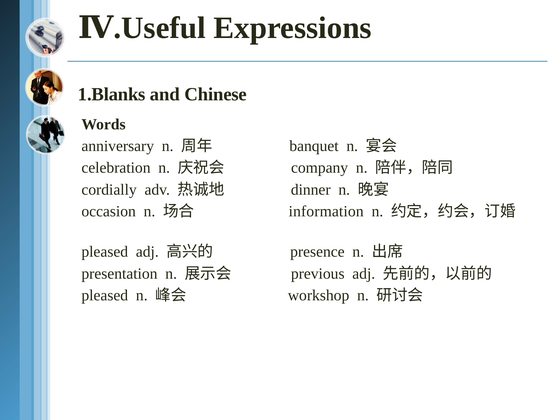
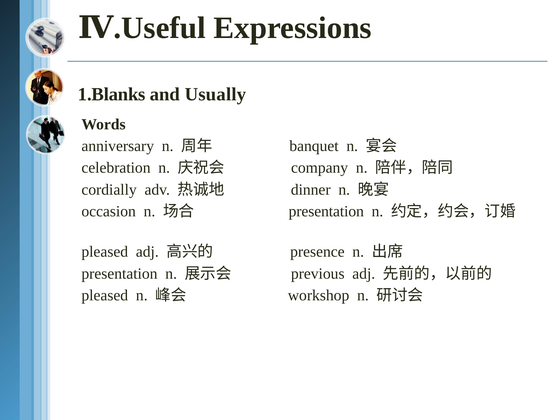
Chinese: Chinese -> Usually (216, 94)
information: information -> presentation (326, 211)
